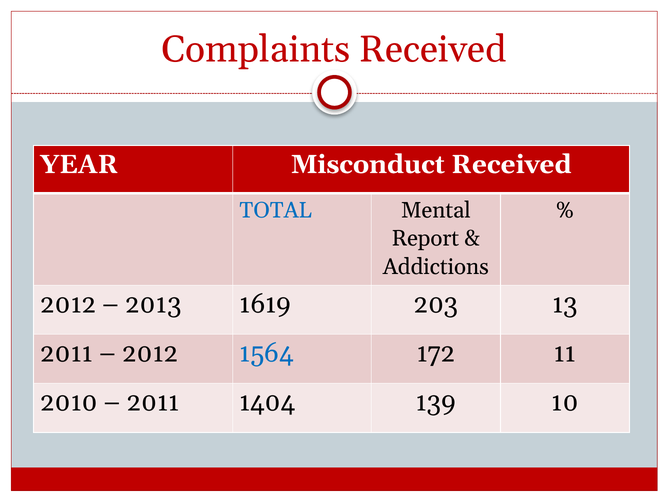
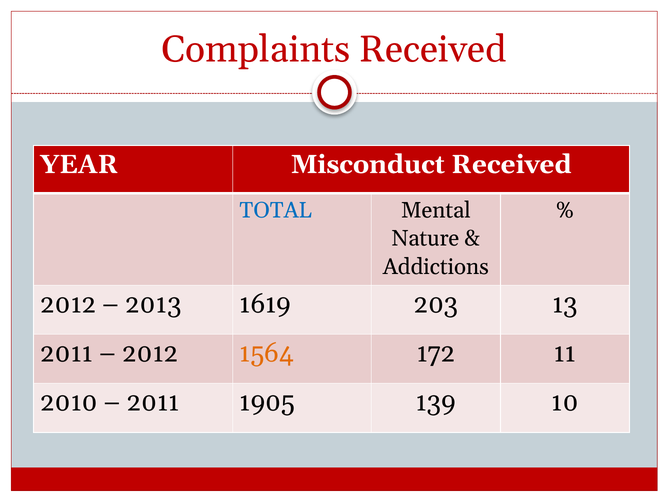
Report: Report -> Nature (425, 238)
1564 colour: blue -> orange (267, 353)
1404: 1404 -> 1905 (267, 402)
